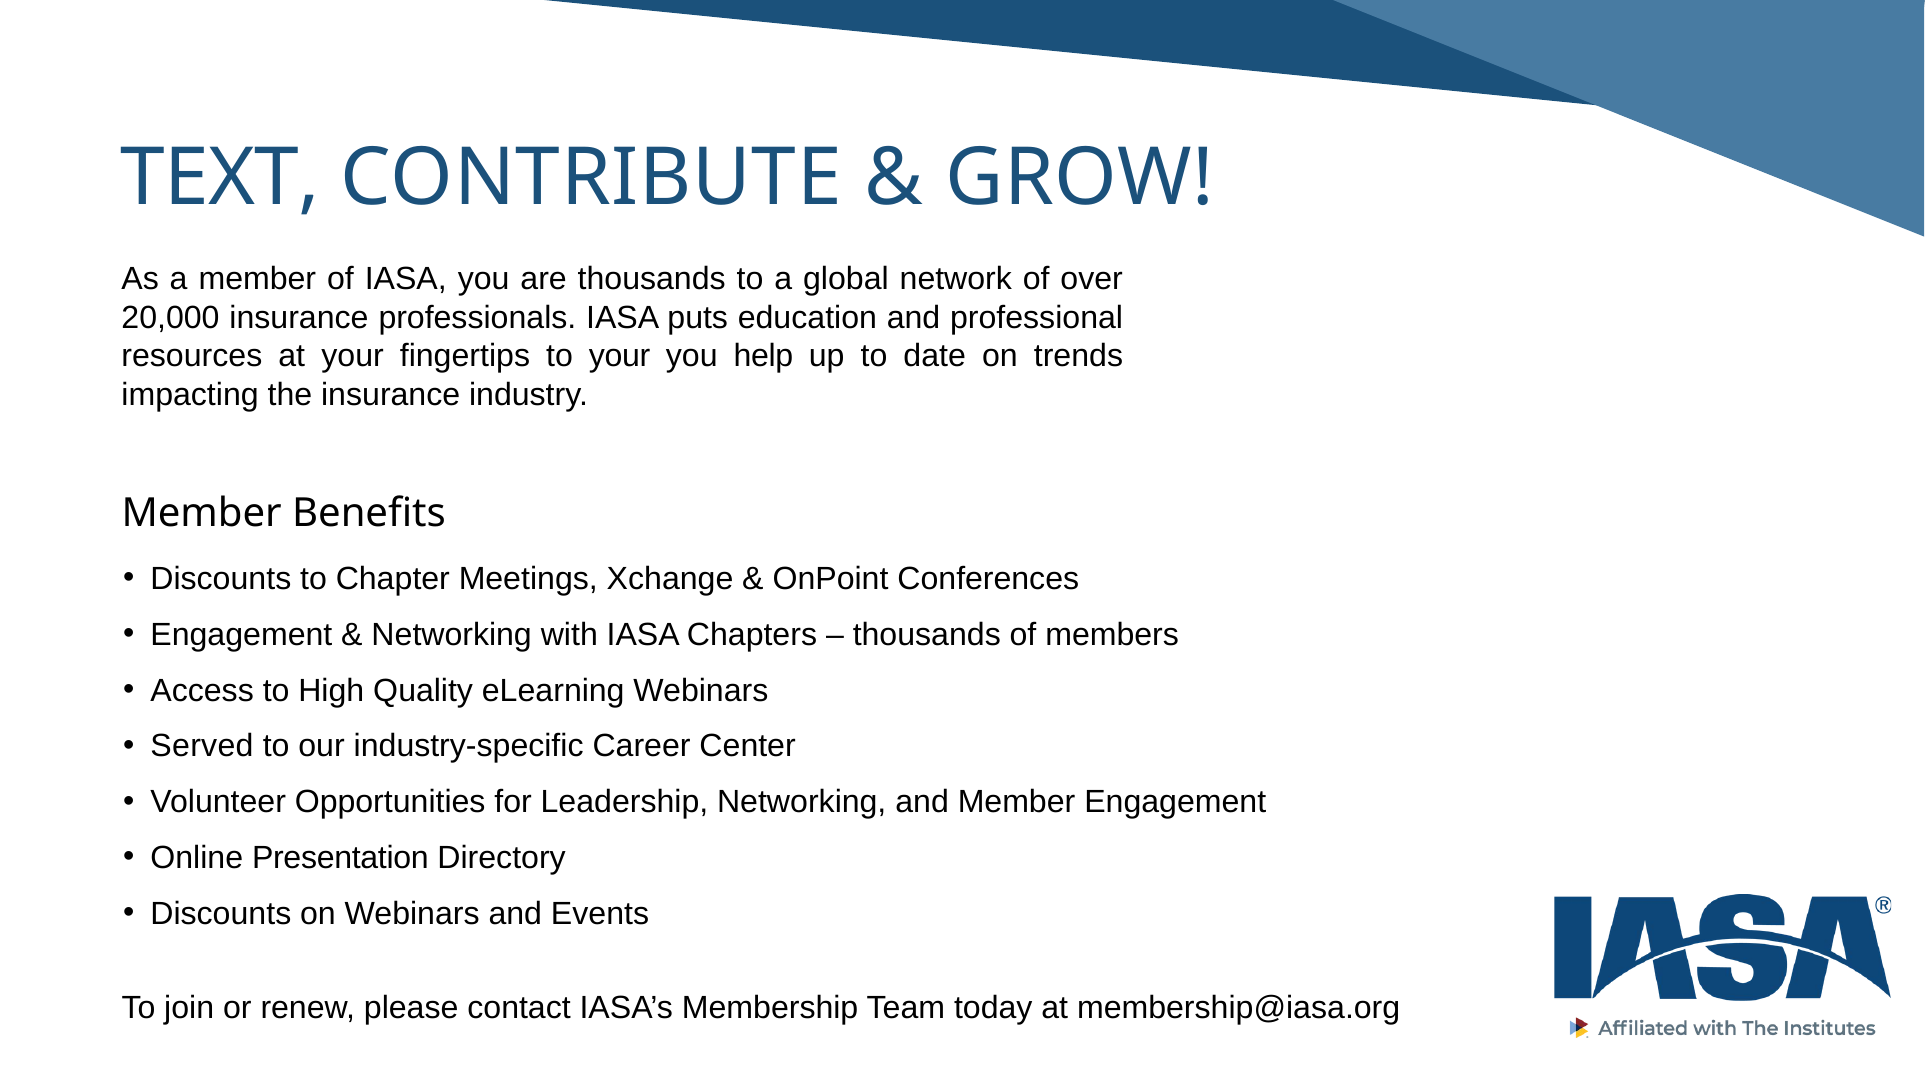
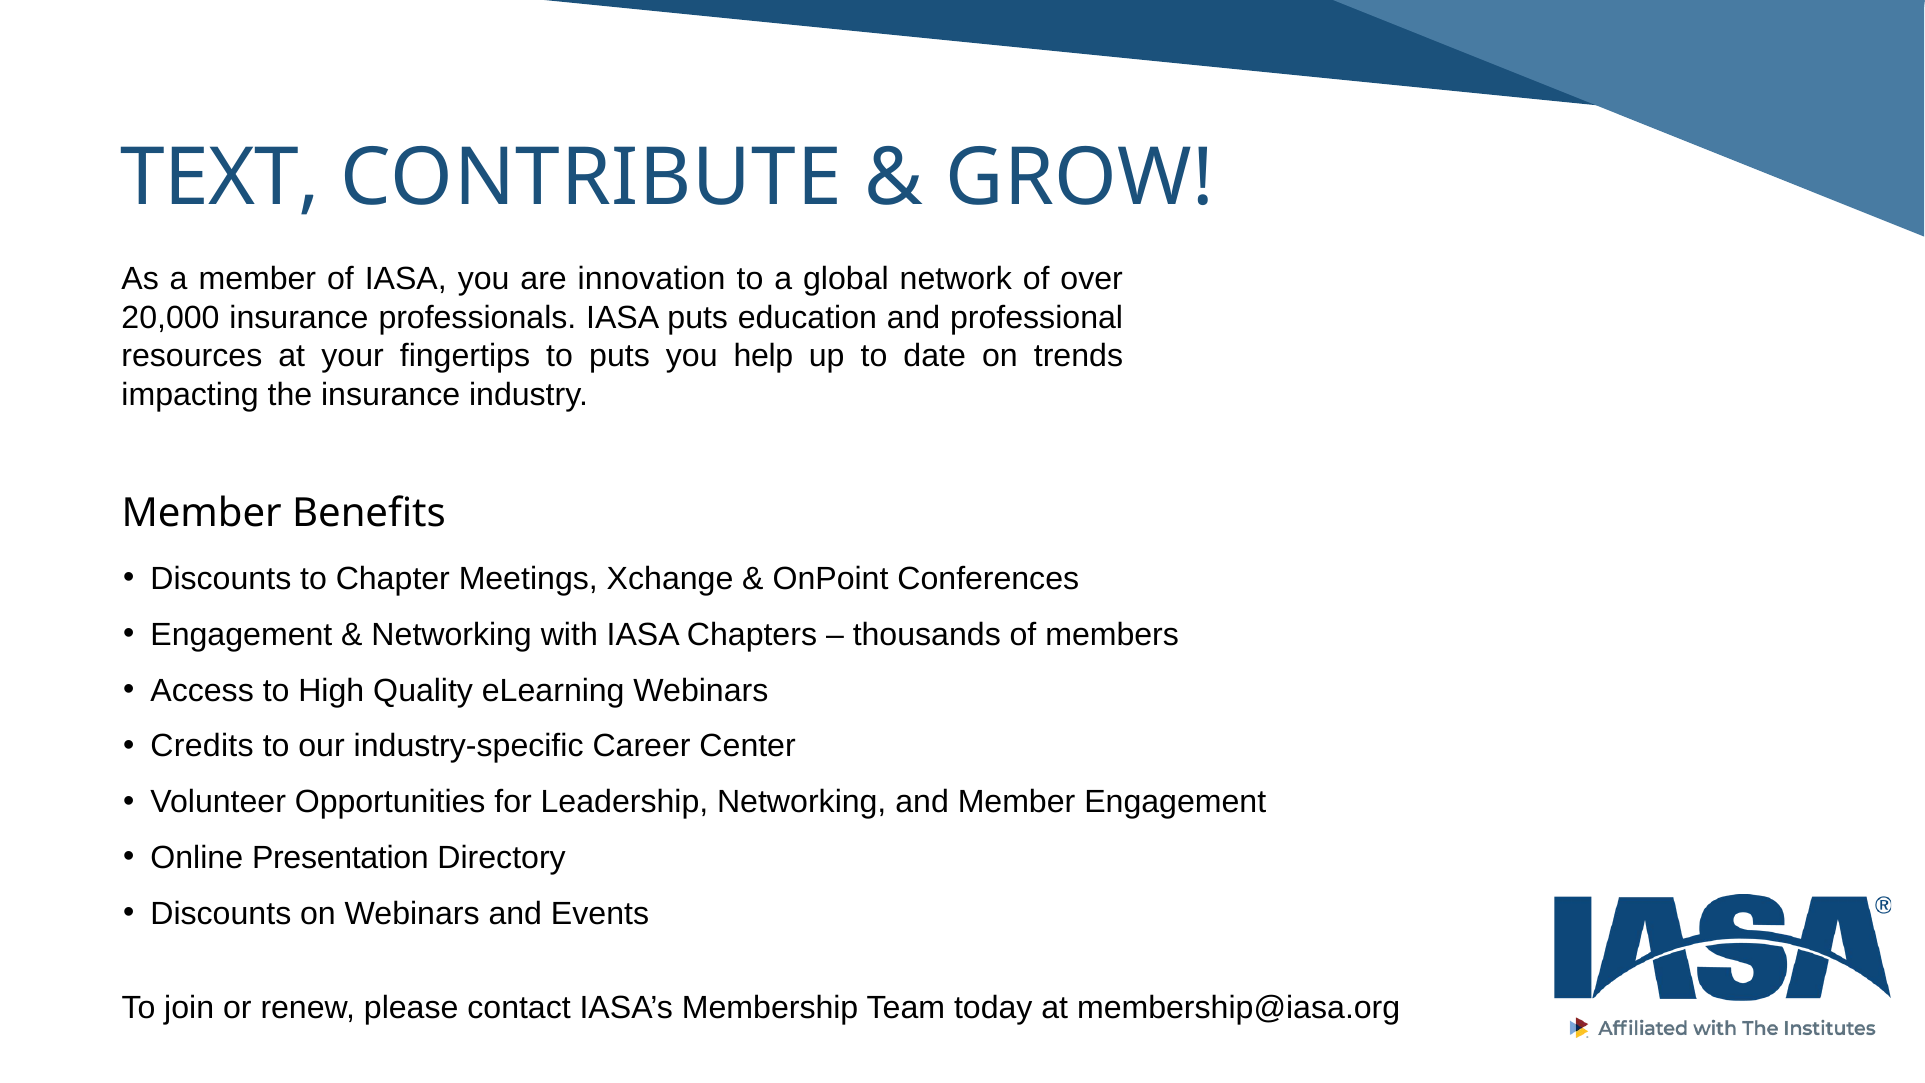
are thousands: thousands -> innovation (652, 279)
to your: your -> puts (620, 356)
Served: Served -> Credits (202, 746)
